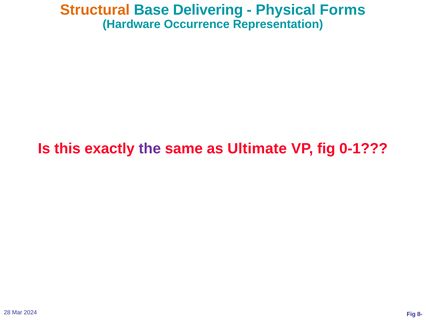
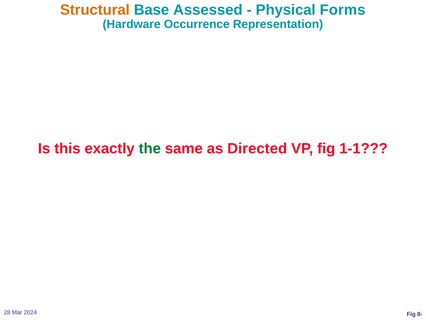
Delivering: Delivering -> Assessed (208, 10)
the colour: purple -> green (150, 148)
Ultimate: Ultimate -> Directed (257, 148)
0-1: 0-1 -> 1-1 (364, 148)
